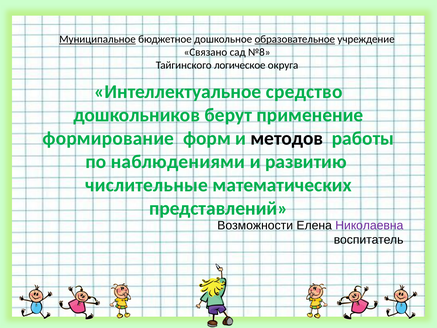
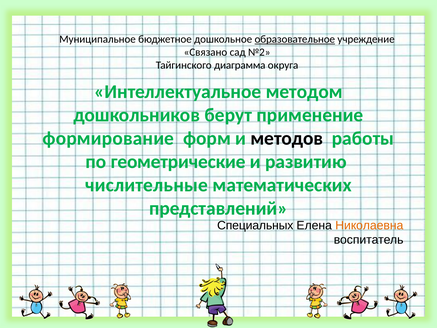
Муниципальное underline: present -> none (98, 39)
№8: №8 -> №2 (259, 52)
логическое: логическое -> диаграмма (240, 65)
средство: средство -> методом (304, 92)
наблюдениями: наблюдениями -> геометрические (178, 162)
Возможности: Возможности -> Специальных (255, 225)
Николаевна colour: purple -> orange (369, 225)
